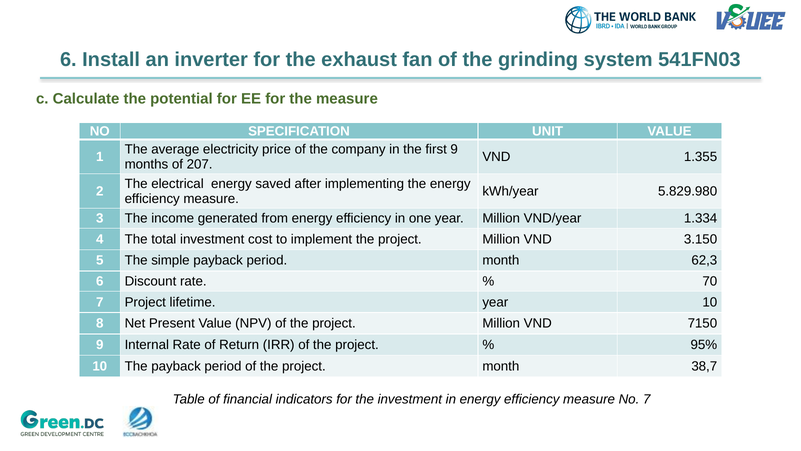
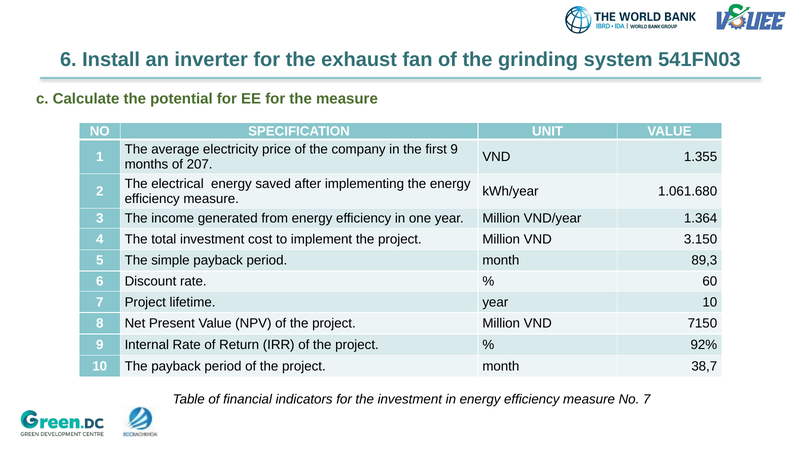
5.829.980: 5.829.980 -> 1.061.680 (688, 191)
1.334: 1.334 -> 1.364 (701, 218)
62,3: 62,3 -> 89,3 (704, 260)
70: 70 -> 60 (710, 281)
95%: 95% -> 92% (704, 344)
